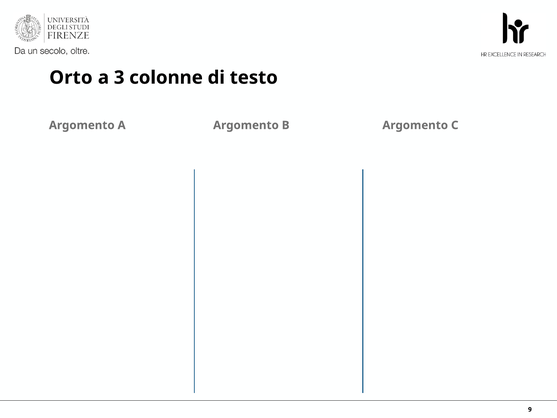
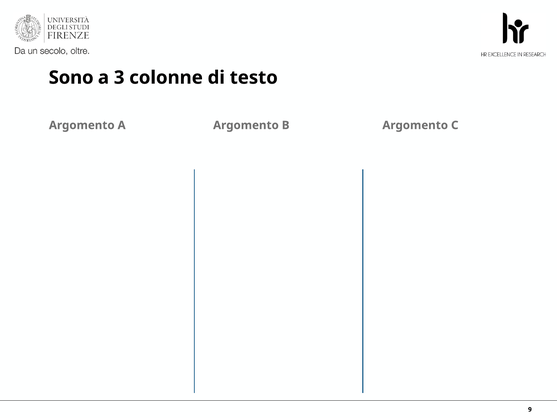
Orto: Orto -> Sono (71, 78)
